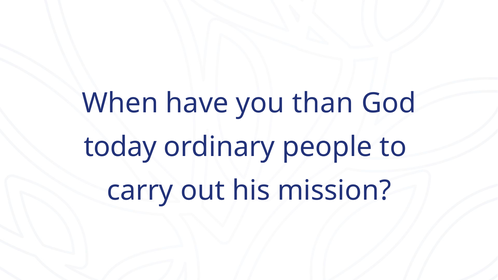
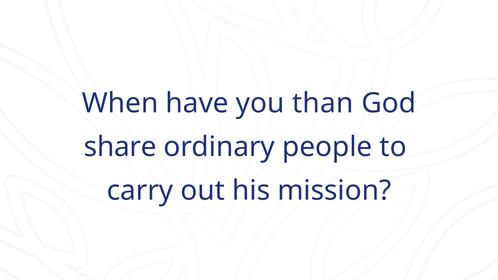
today: today -> share (120, 147)
